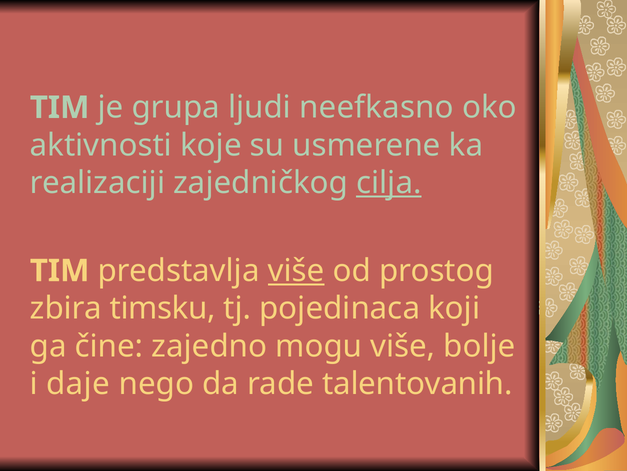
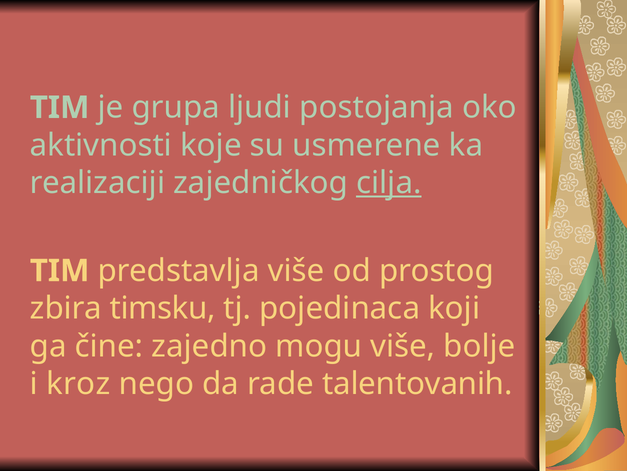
neefkasno: neefkasno -> postojanja (377, 107)
više underline: present -> none (296, 270)
daje: daje -> kroz (78, 383)
